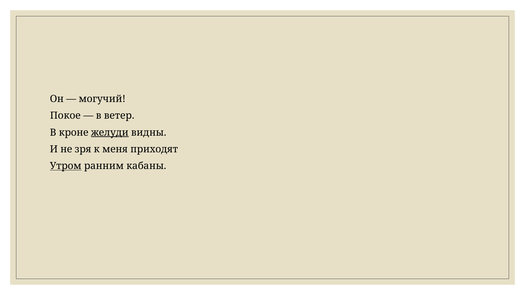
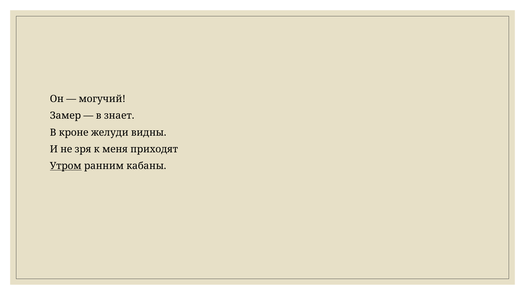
Покое: Покое -> Замер (65, 116)
ветер: ветер -> знает (119, 116)
желуди underline: present -> none (110, 133)
